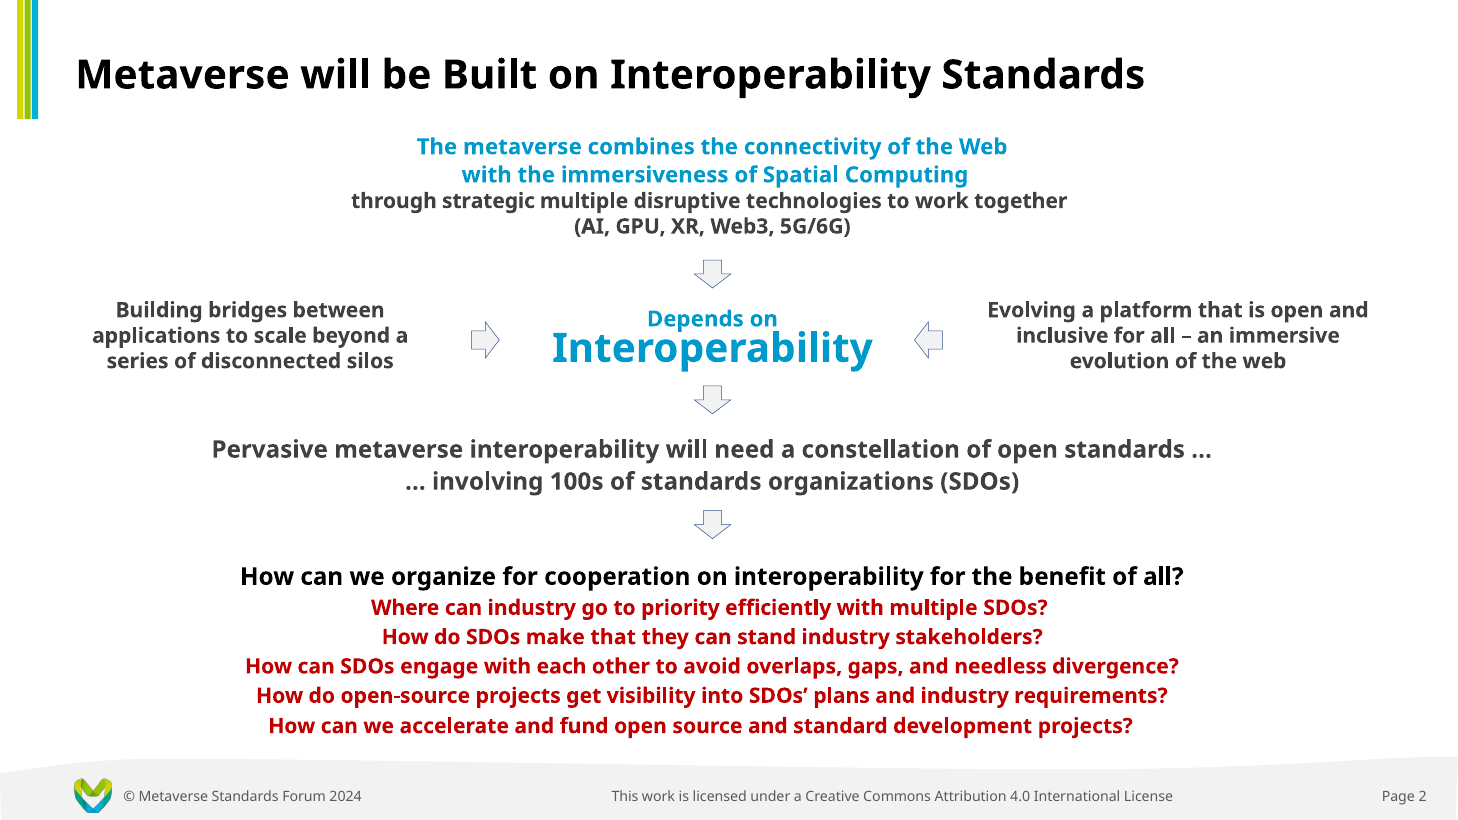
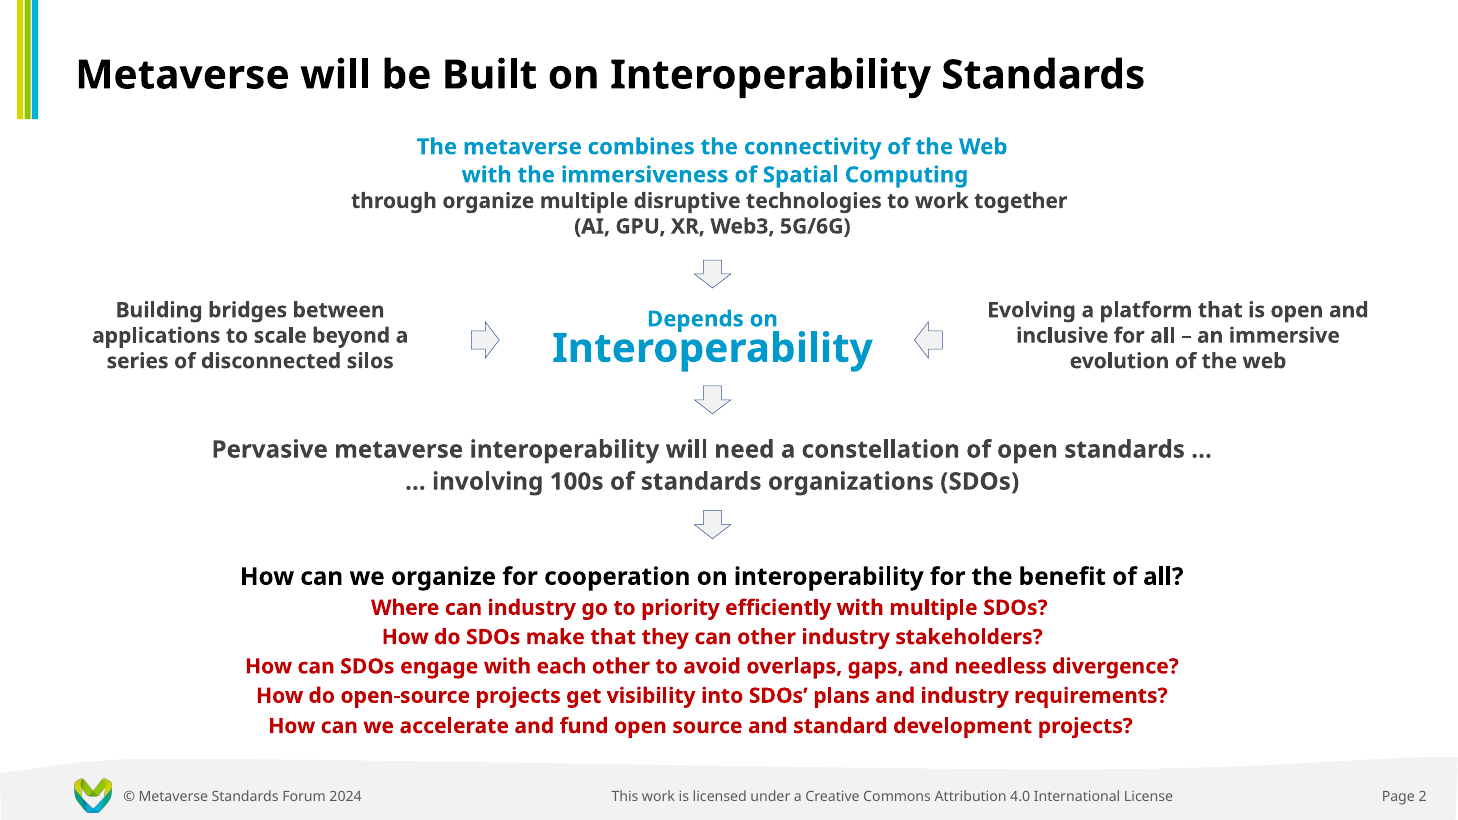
through strategic: strategic -> organize (488, 201)
can stand: stand -> other (767, 637)
